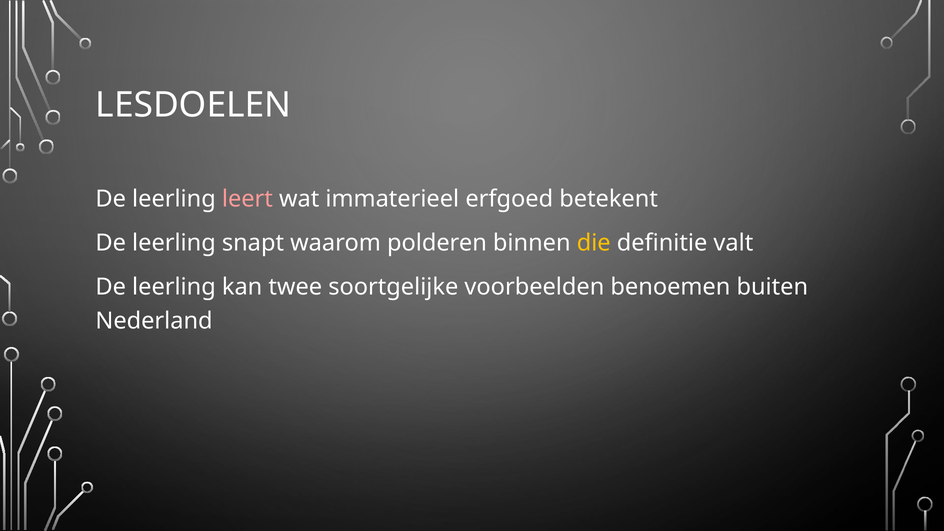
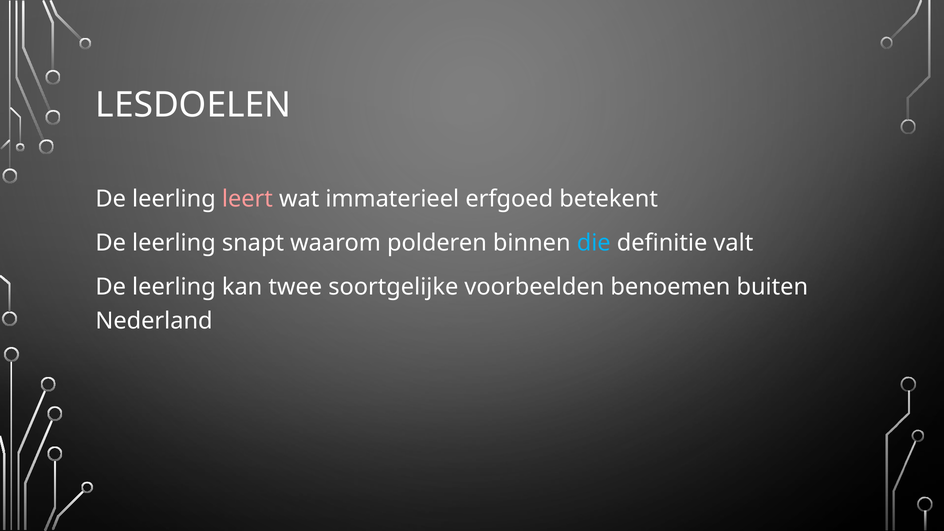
die colour: yellow -> light blue (594, 243)
